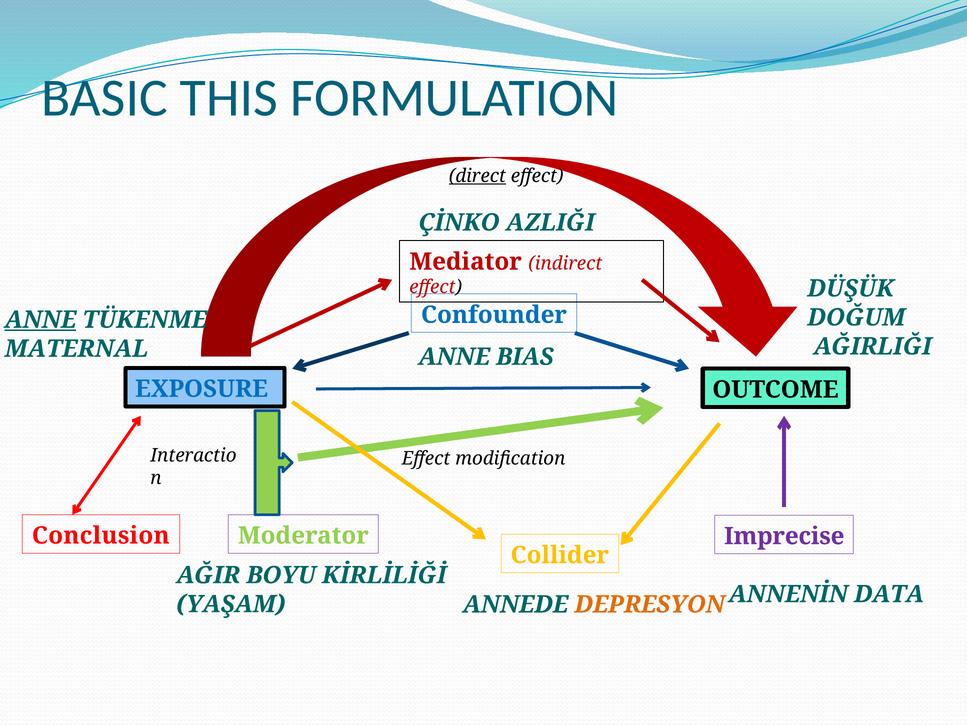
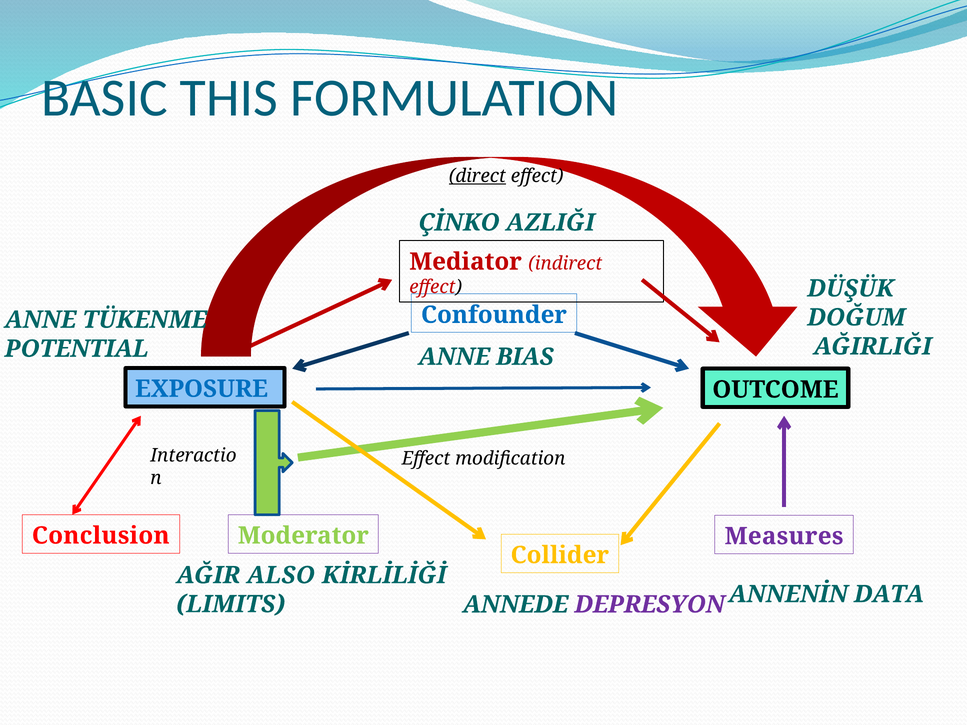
ANNE underline: present -> none (40, 320)
MATERNAL: MATERNAL -> POTENTIAL (77, 349)
Imprecise: Imprecise -> Measures (784, 536)
BOYU: BOYU -> ALSO (281, 575)
YAŞAM: YAŞAM -> LIMITS (231, 604)
DEPRESYON colour: orange -> purple (650, 605)
